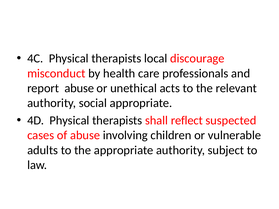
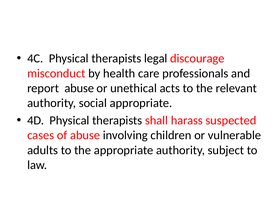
local: local -> legal (156, 59)
reflect: reflect -> harass (187, 121)
